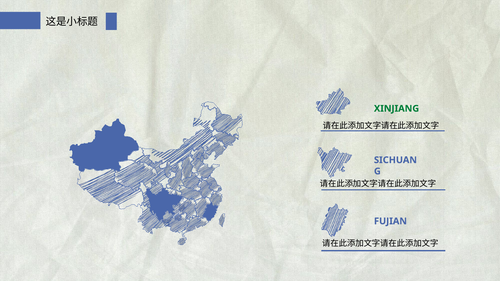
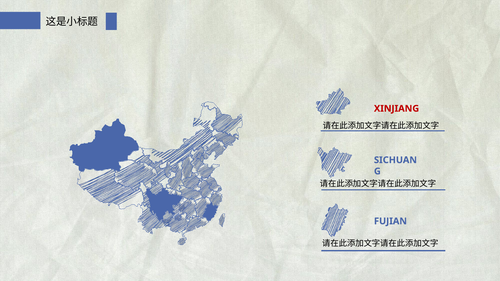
XINJIANG colour: green -> red (397, 109)
